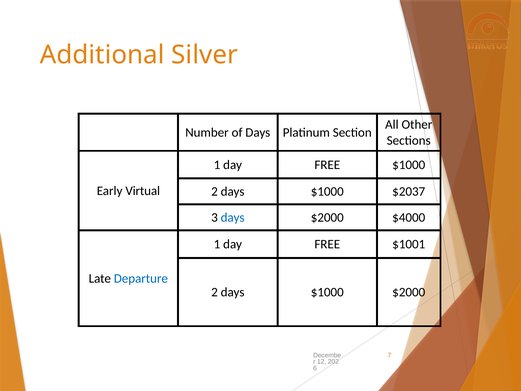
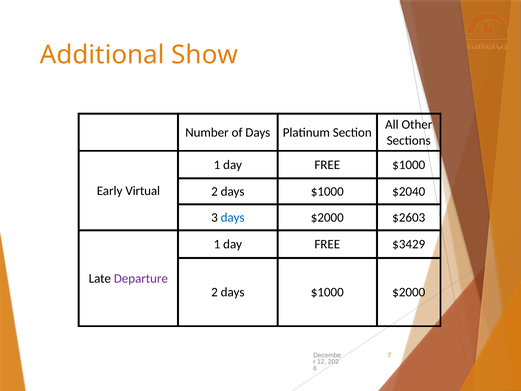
Silver: Silver -> Show (205, 55)
$2037: $2037 -> $2040 (409, 191)
$4000: $4000 -> $2603 (409, 217)
$1001: $1001 -> $3429 (409, 244)
Departure colour: blue -> purple (141, 278)
